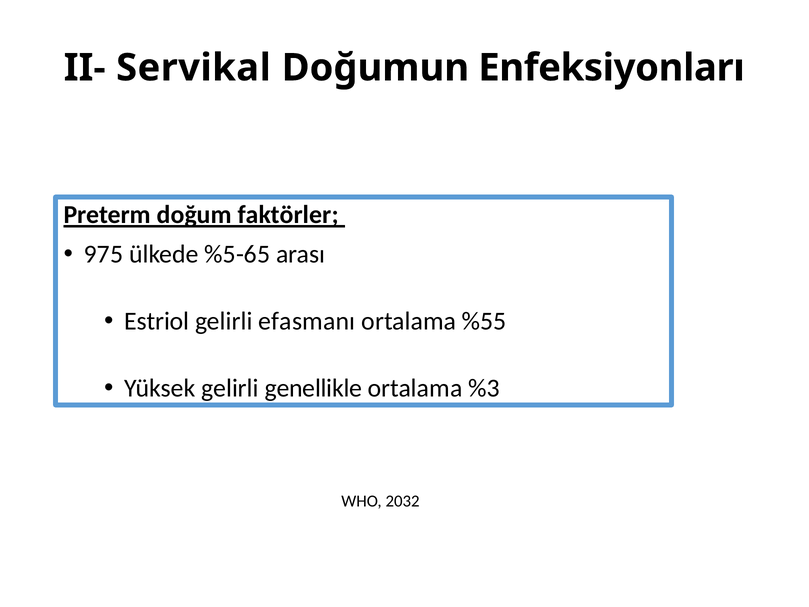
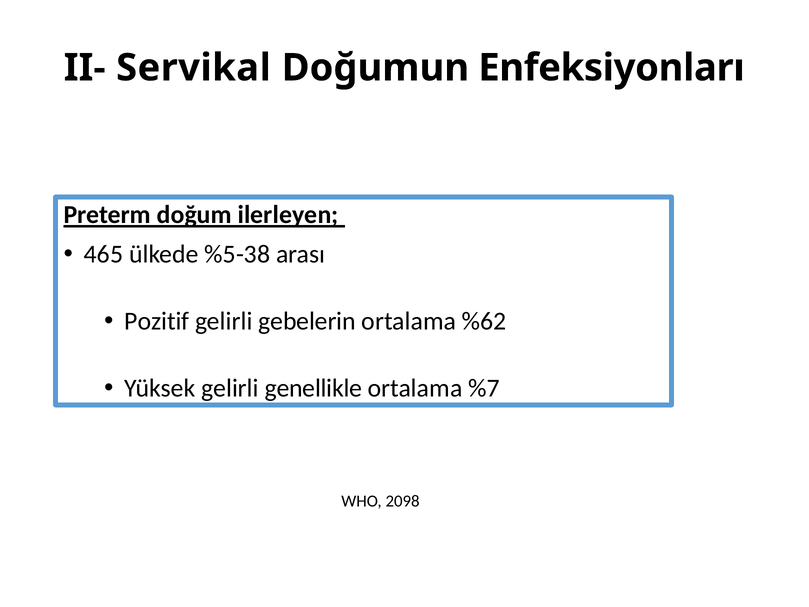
faktörler: faktörler -> ilerleyen (288, 215)
975: 975 -> 465 (104, 254)
%5-65: %5-65 -> %5-38 (237, 254)
Estriol: Estriol -> Pozitif (157, 321)
efasmanı: efasmanı -> gebelerin (307, 321)
%55: %55 -> %62 (484, 321)
%3: %3 -> %7 (484, 388)
2032: 2032 -> 2098 (403, 501)
